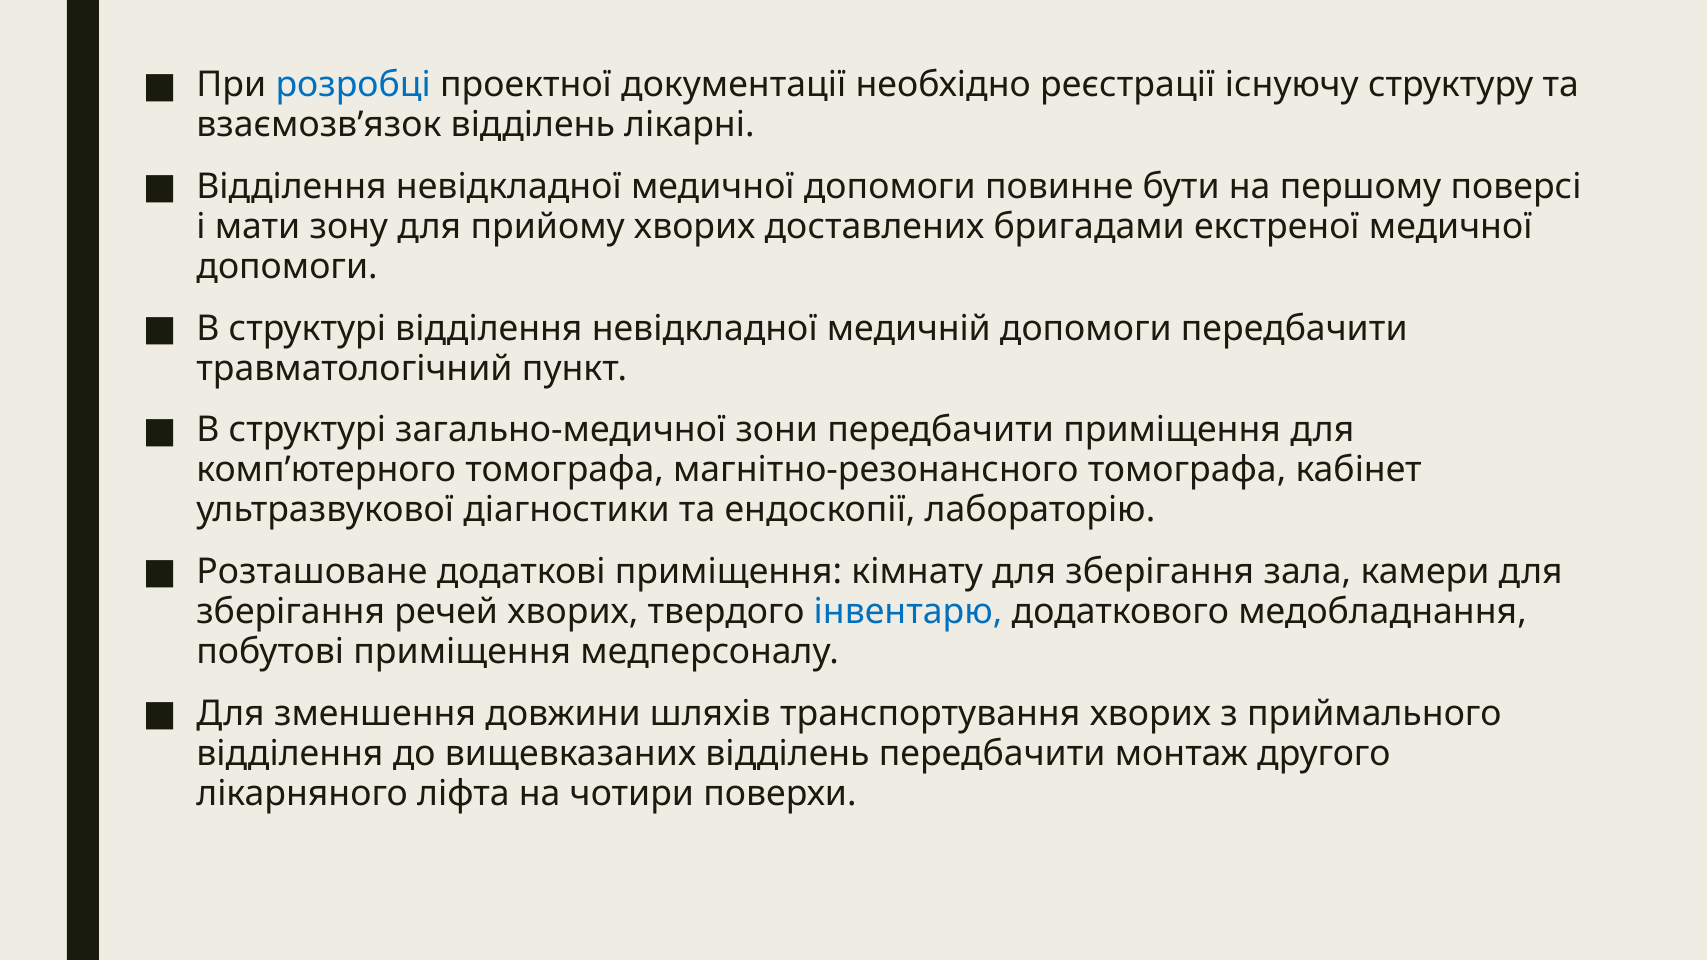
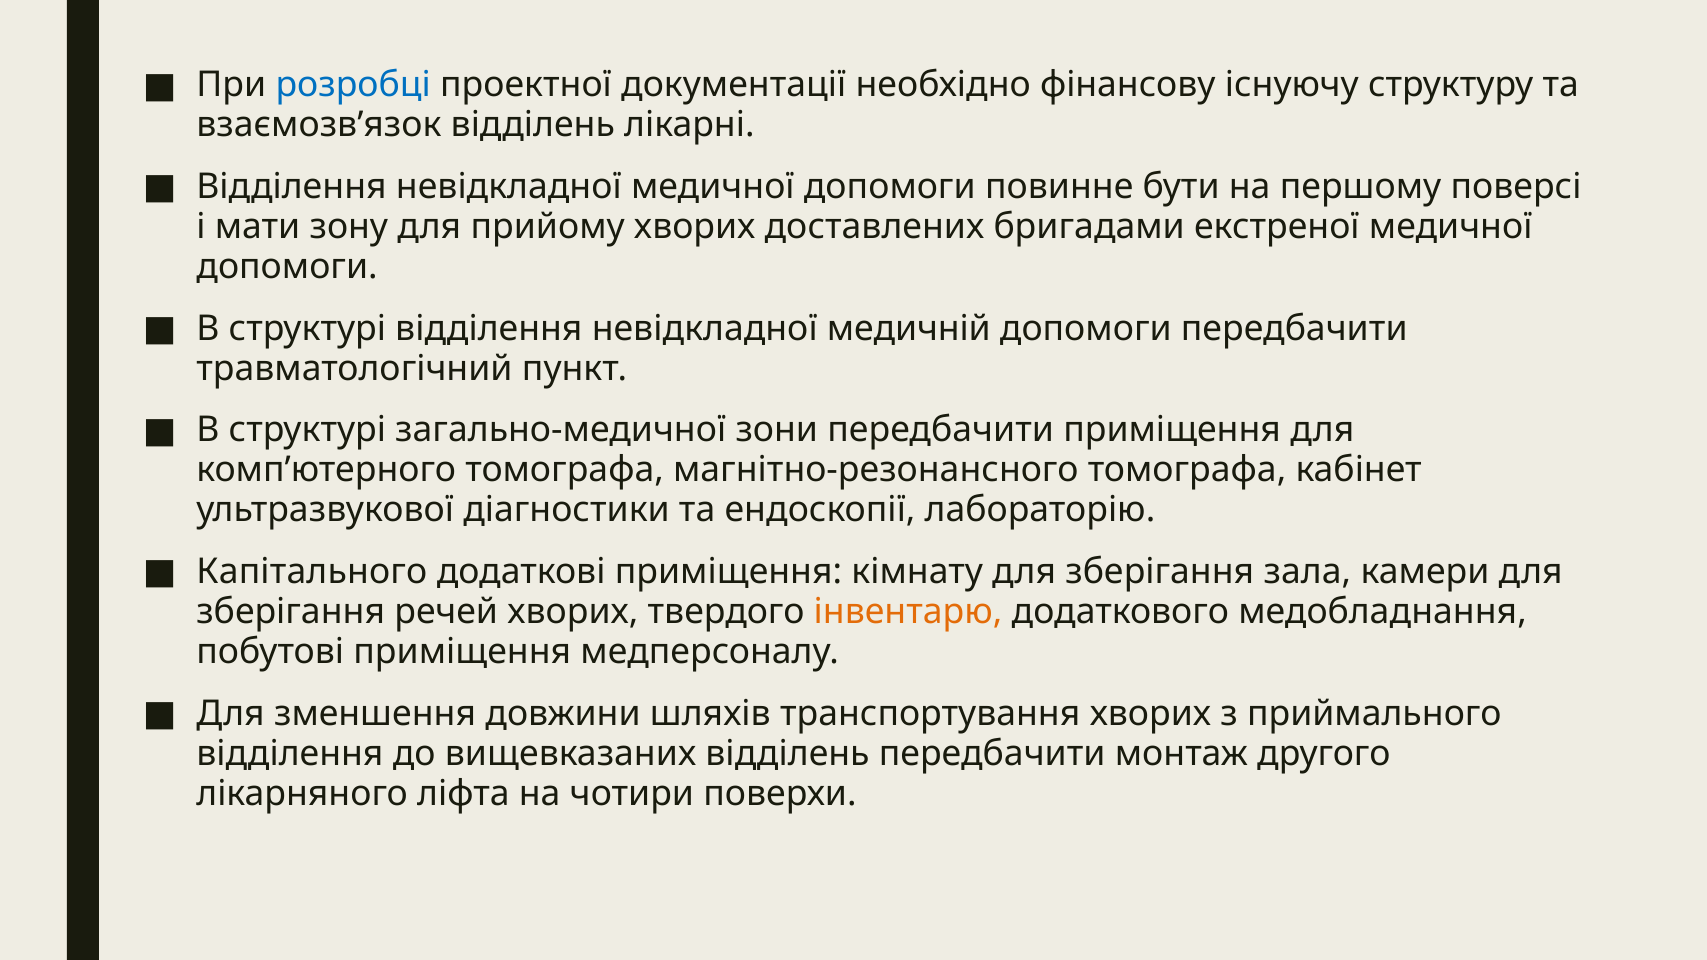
реєстрації: реєстрації -> фінансову (1128, 85)
Розташоване: Розташоване -> Капітального (312, 572)
інвентарю colour: blue -> orange (908, 612)
